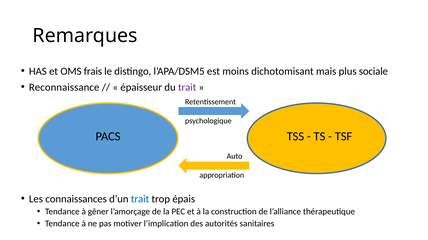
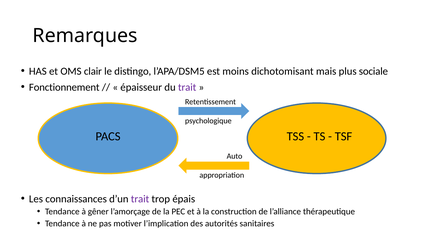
frais: frais -> clair (93, 71)
Reconnaissance: Reconnaissance -> Fonctionnement (64, 87)
trait colour: blue -> purple (140, 200)
